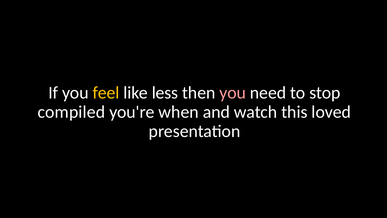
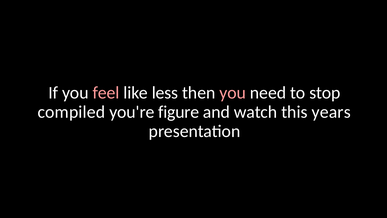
feel colour: yellow -> pink (106, 93)
when: when -> figure (179, 112)
loved: loved -> years (331, 112)
